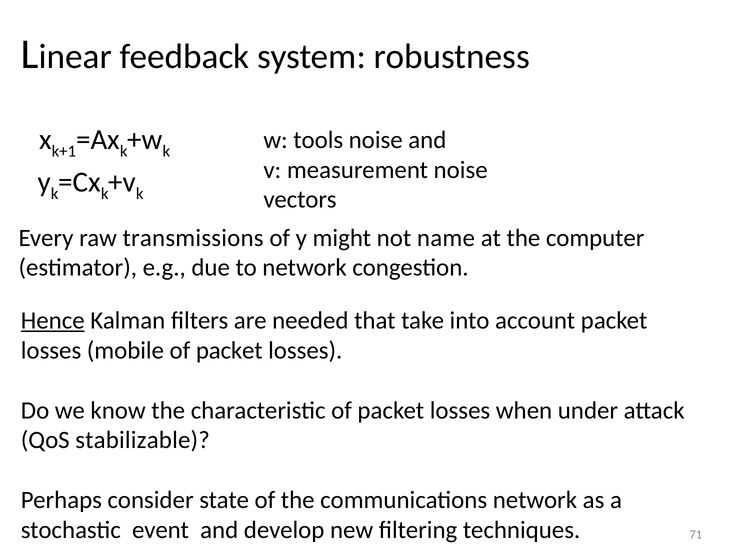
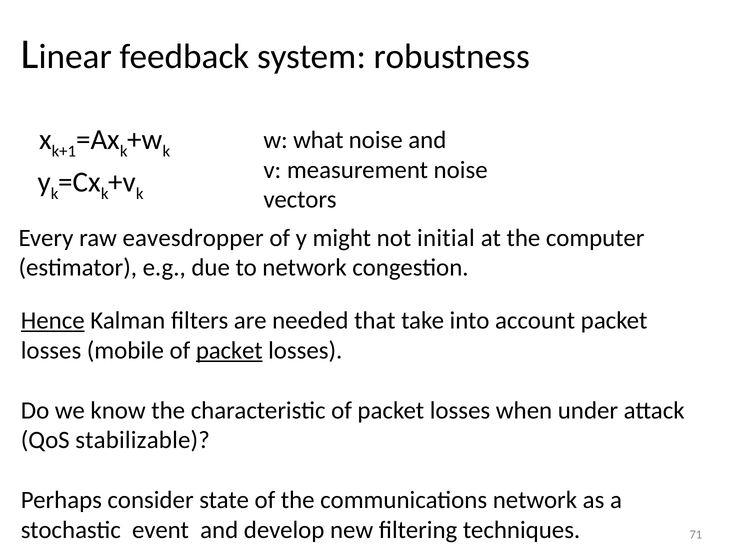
tools: tools -> what (318, 140)
transmissions: transmissions -> eavesdropper (193, 238)
name: name -> initial (446, 238)
packet underline: none -> present (229, 351)
